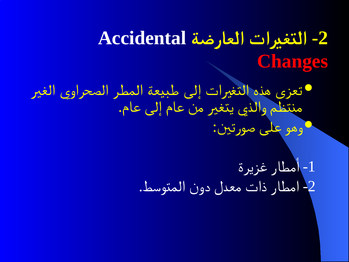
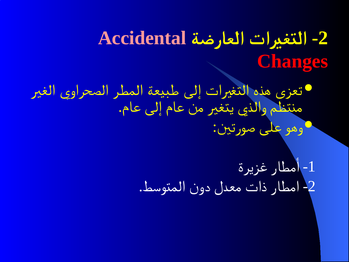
Accidental colour: white -> pink (142, 38)
